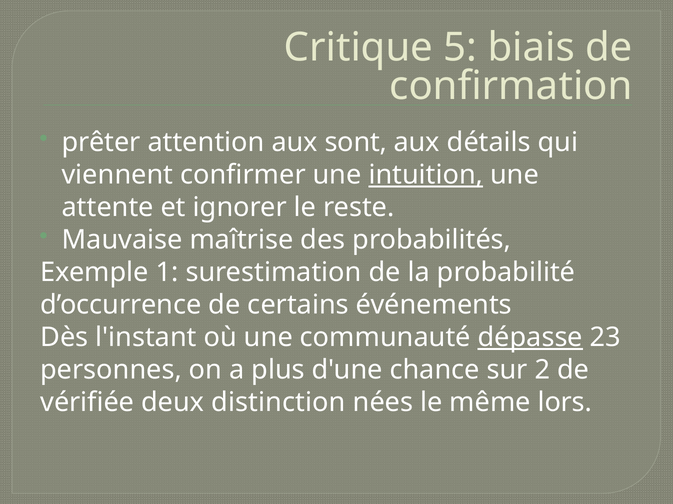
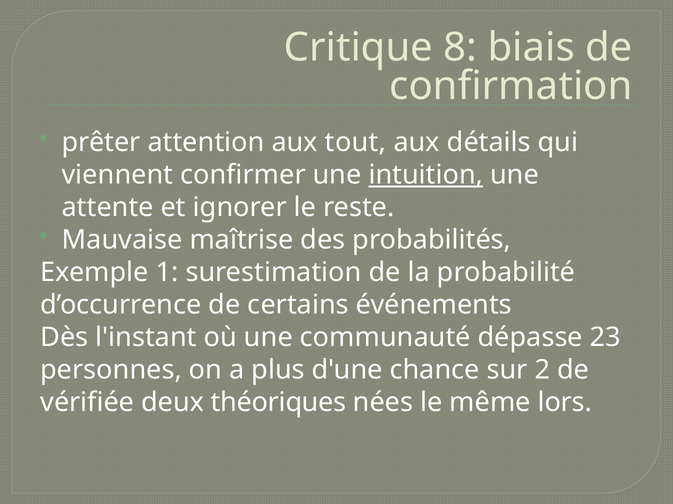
5: 5 -> 8 (460, 48)
sont: sont -> tout (356, 143)
dépasse underline: present -> none (530, 338)
distinction: distinction -> théoriques (279, 403)
